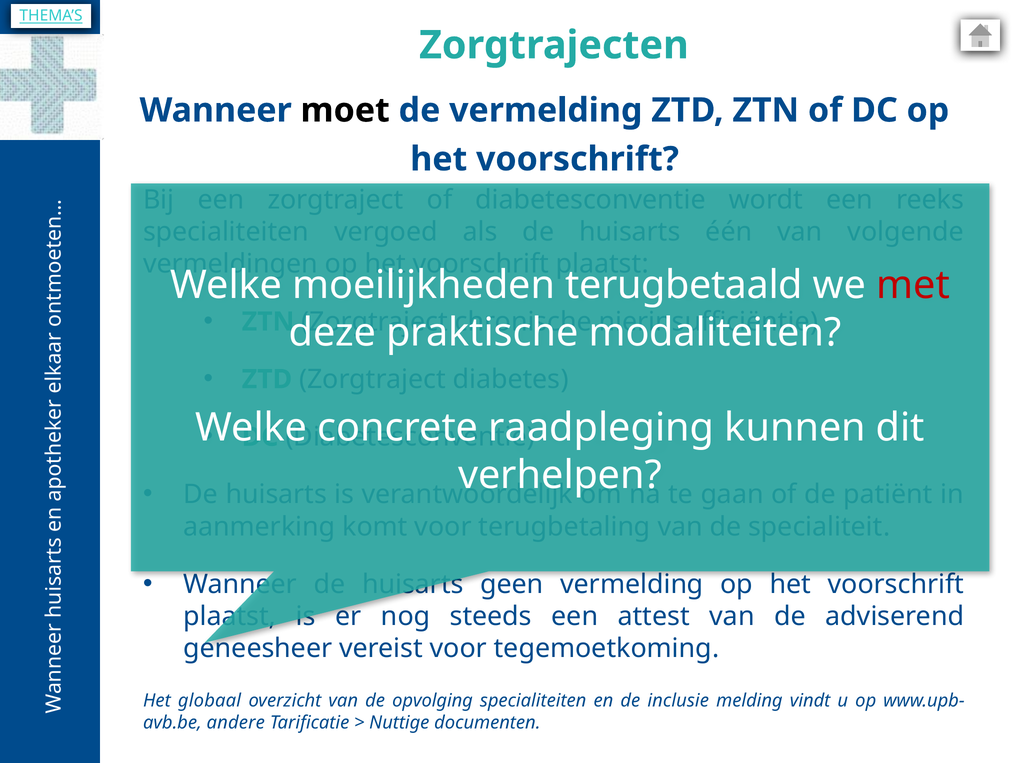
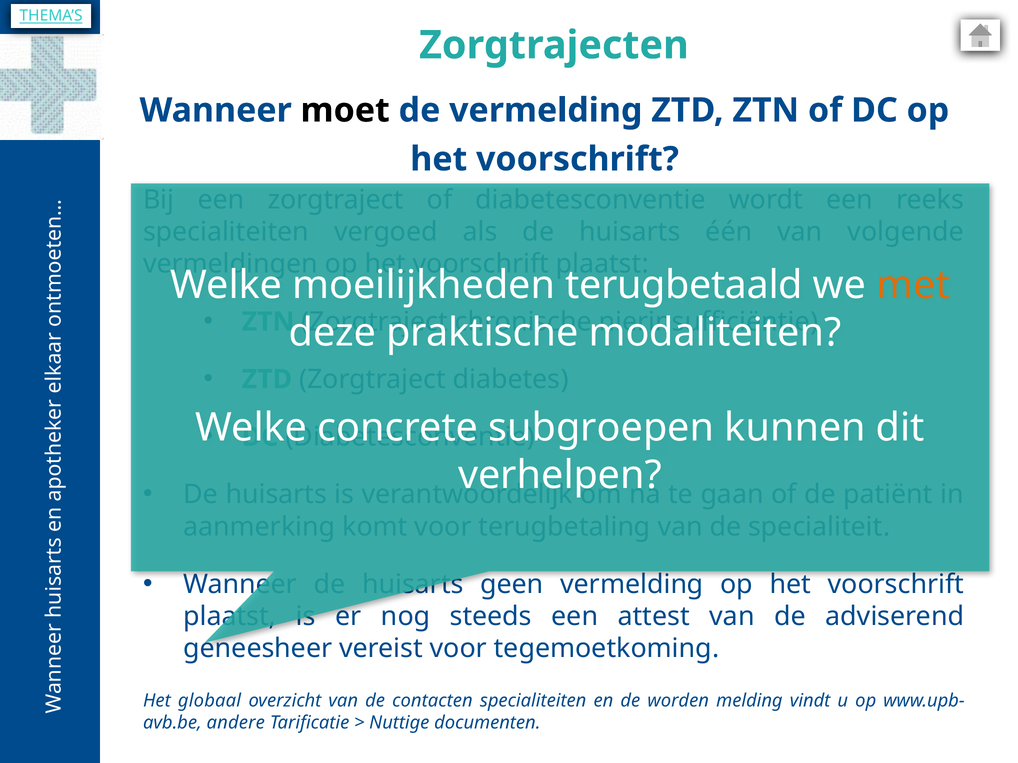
met colour: red -> orange (913, 285)
raadpleging: raadpleging -> subgroepen (601, 428)
opvolging: opvolging -> contacten (432, 701)
inclusie: inclusie -> worden (678, 701)
